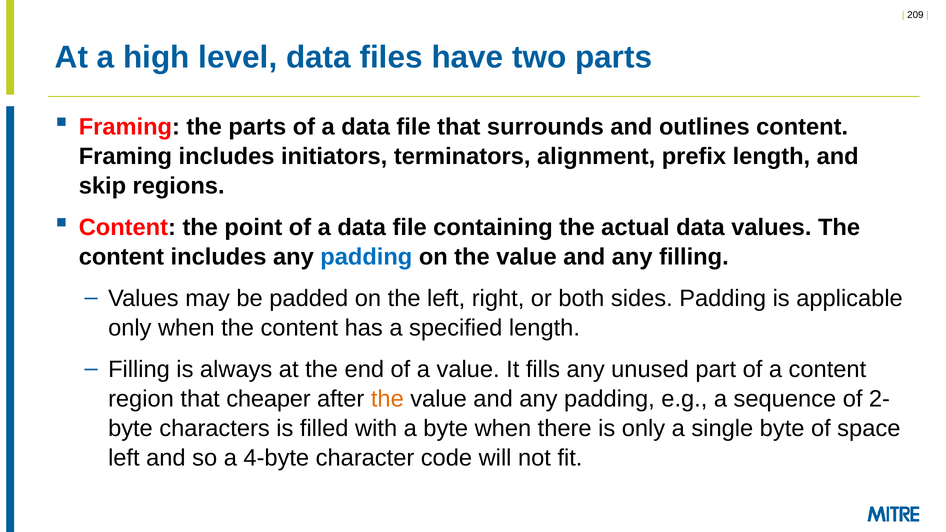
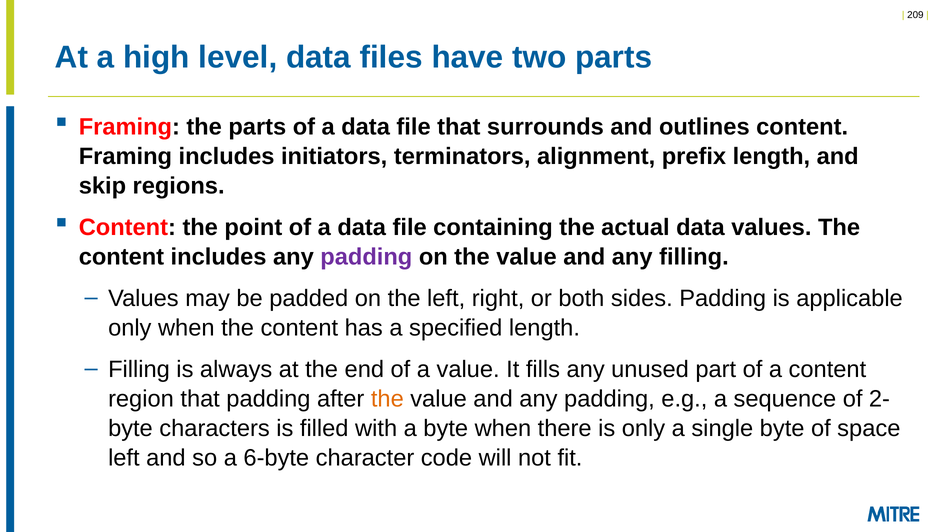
padding colour: blue -> purple (366, 257)
that cheaper: cheaper -> padding (268, 399)
4-byte: 4-byte -> 6-byte (276, 458)
